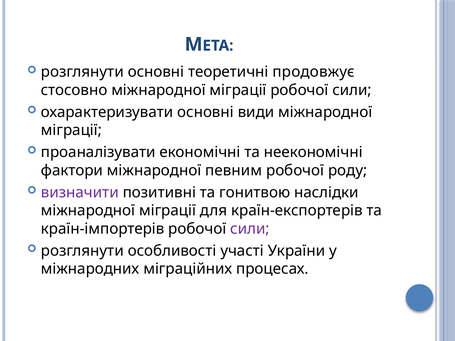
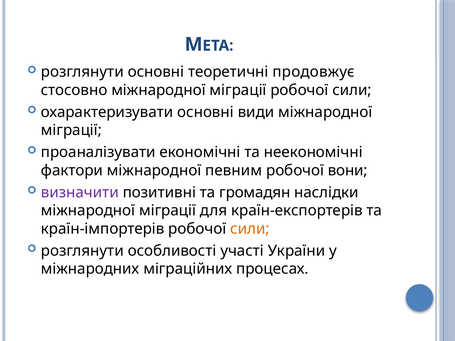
роду: роду -> вони (348, 171)
гонитвою: гонитвою -> громадян (255, 193)
сили colour: purple -> orange (250, 229)
